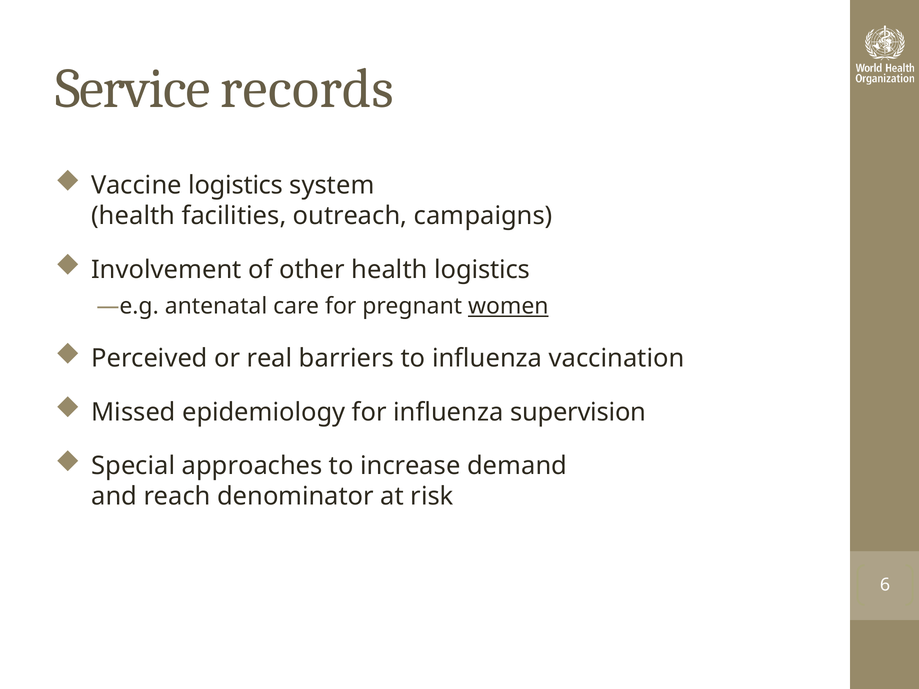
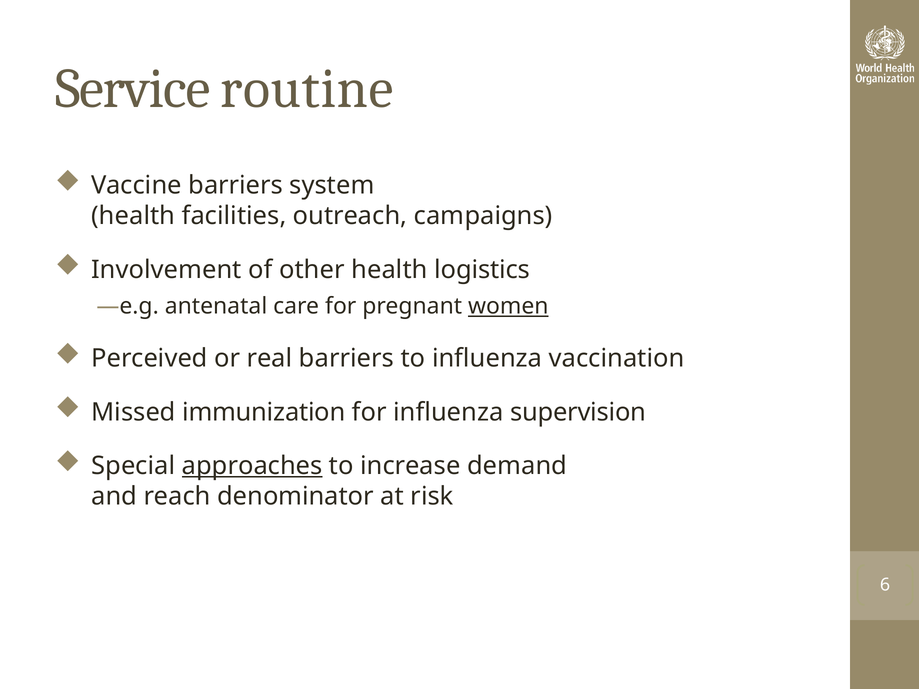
records: records -> routine (307, 89)
Vaccine logistics: logistics -> barriers (236, 185)
epidemiology: epidemiology -> immunization (264, 412)
approaches underline: none -> present (252, 466)
